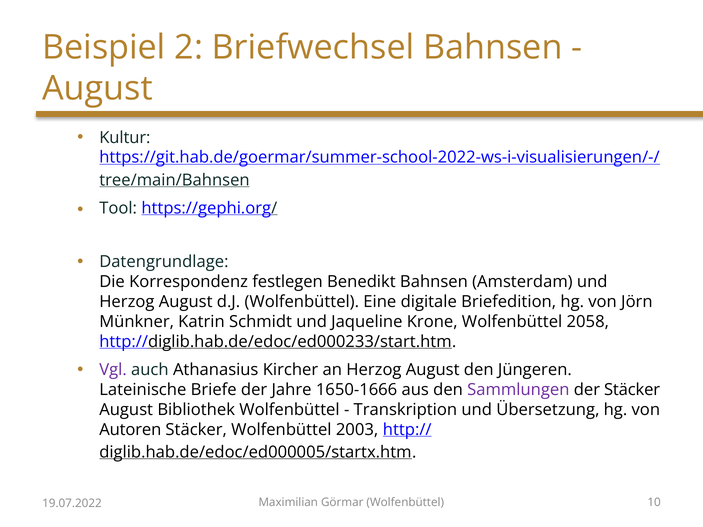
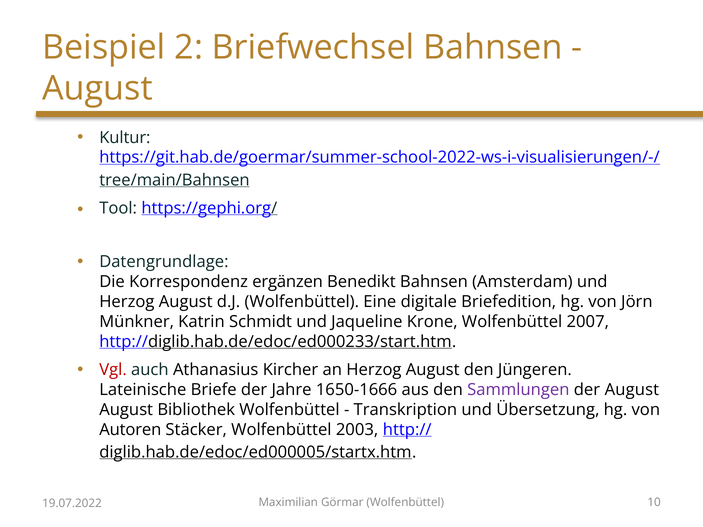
festlegen: festlegen -> ergänzen (288, 282)
2058: 2058 -> 2007 (588, 322)
Vgl colour: purple -> red (113, 370)
der Stäcker: Stäcker -> August (632, 390)
